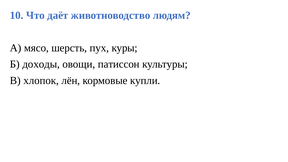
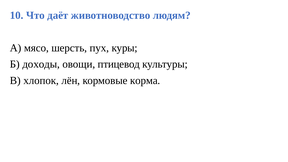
патиссон: патиссон -> птицевод (119, 64)
купли: купли -> корма (145, 80)
